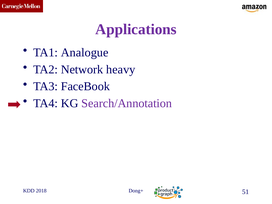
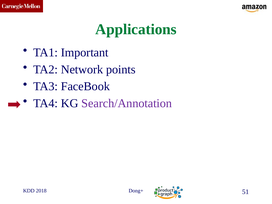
Applications colour: purple -> green (136, 29)
Analogue: Analogue -> Important (85, 53)
heavy: heavy -> points (121, 69)
